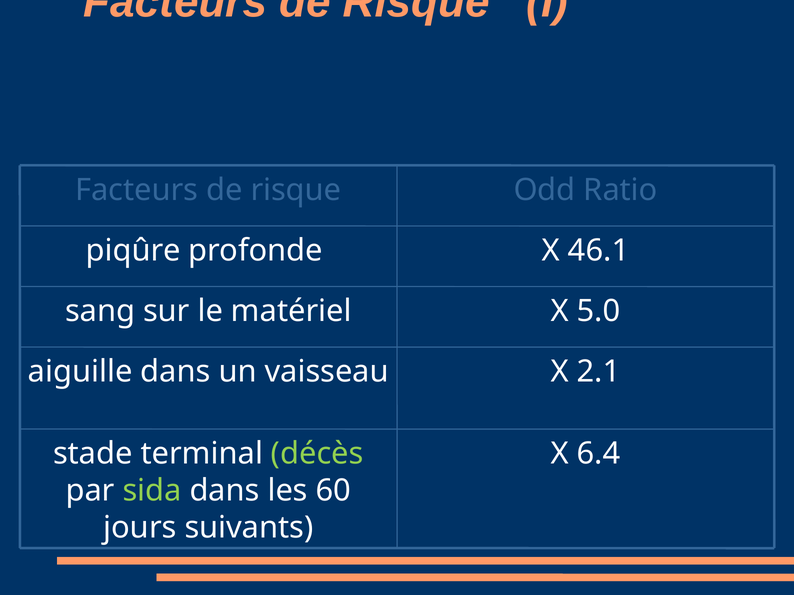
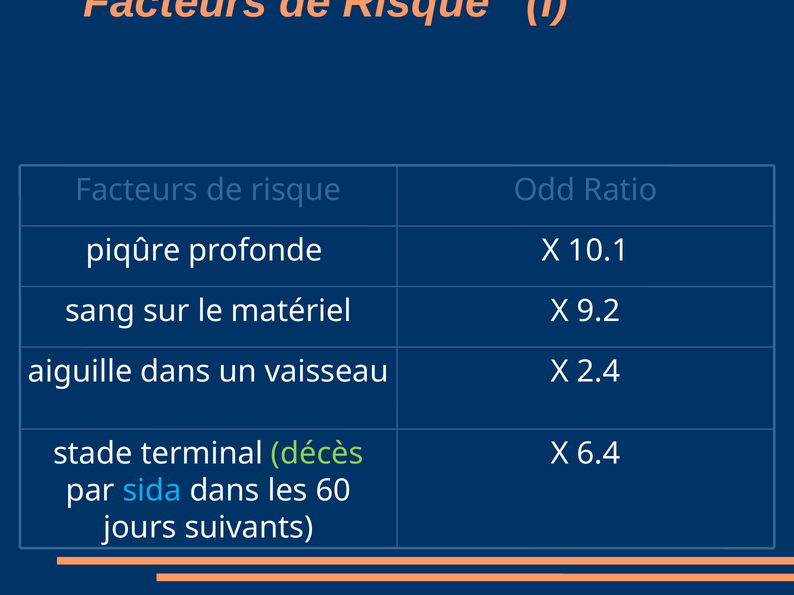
46.1: 46.1 -> 10.1 (599, 251)
5.0: 5.0 -> 9.2 (599, 311)
2.1: 2.1 -> 2.4 (599, 372)
sida colour: light green -> light blue (152, 491)
